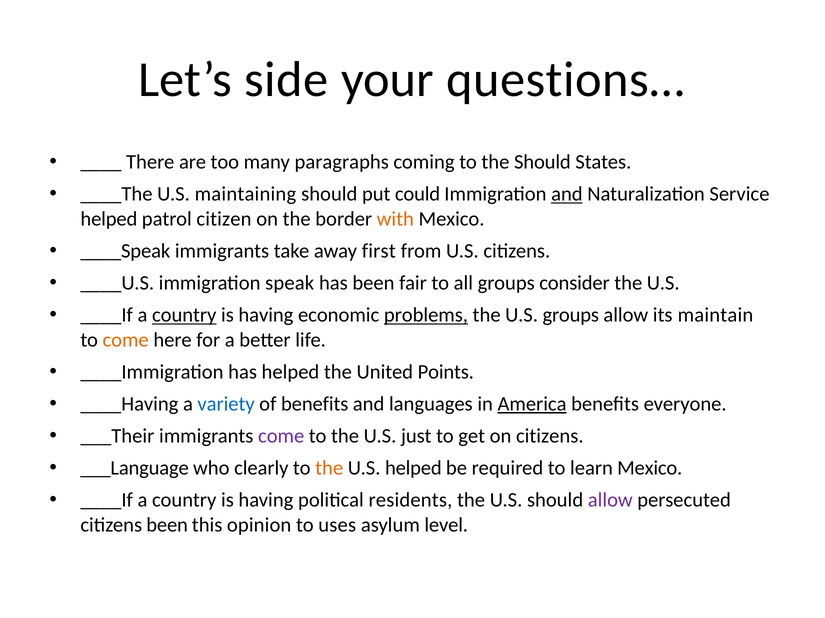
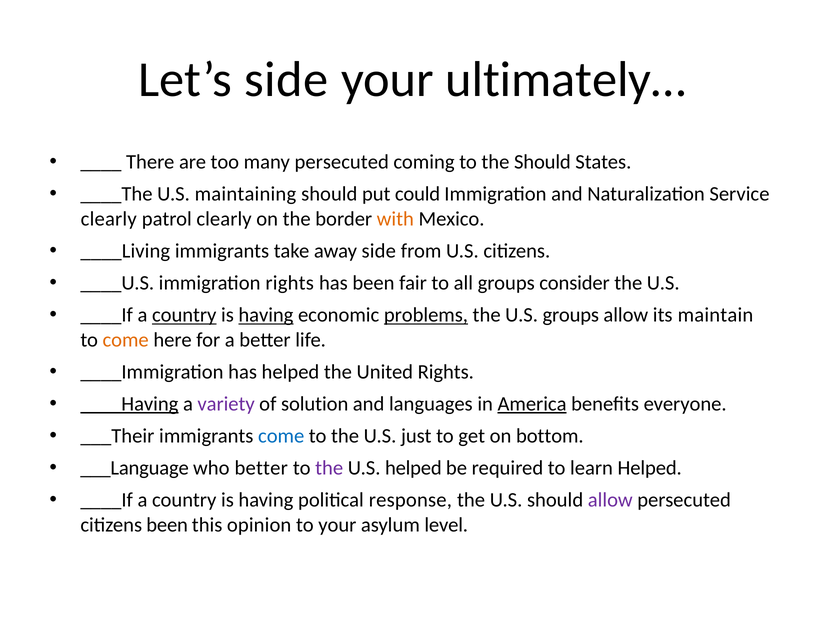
questions…: questions… -> ultimately… (566, 80)
many paragraphs: paragraphs -> persecuted (342, 162)
and underline: present -> none (567, 194)
helped: helped -> clearly (109, 219)
patrol citizen: citizen -> clearly (224, 219)
____Speak: ____Speak -> ____Living (125, 251)
away first: first -> side (379, 251)
immigration speak: speak -> rights (290, 283)
having underline: none -> present (266, 315)
United Points: Points -> Rights (446, 372)
____Having underline: none -> present (129, 404)
variety colour: blue -> purple (226, 404)
of benefits: benefits -> solution (315, 404)
come colour: purple -> blue (281, 436)
on citizens: citizens -> bottom (550, 436)
who clearly: clearly -> better (261, 469)
the colour: orange -> purple (329, 469)
learn Mexico: Mexico -> Helped (650, 469)
residents: residents -> response (410, 501)
to uses: uses -> your (337, 525)
